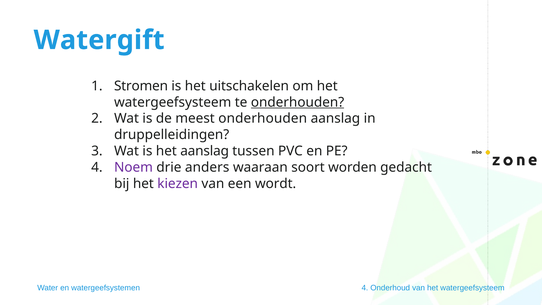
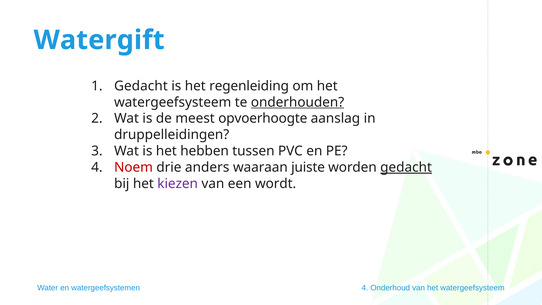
Stromen: Stromen -> Gedacht (141, 86)
uitschakelen: uitschakelen -> regenleiding (249, 86)
meest onderhouden: onderhouden -> opvoerhoogte (263, 118)
het aanslag: aanslag -> hebben (205, 151)
Noem colour: purple -> red (133, 167)
soort: soort -> juiste (308, 167)
gedacht underline: none -> present (406, 167)
